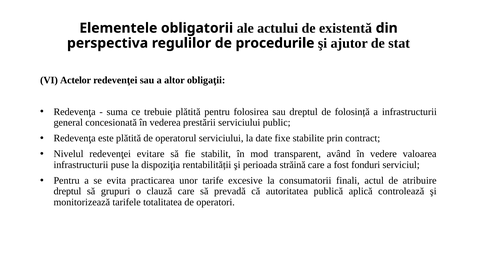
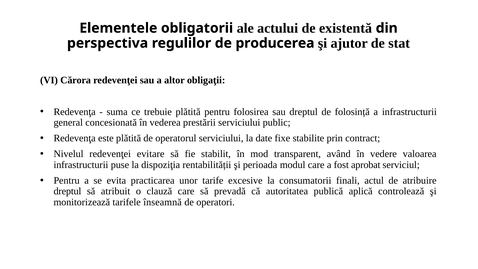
procedurile: procedurile -> producerea (275, 43)
Actelor: Actelor -> Cărora (76, 80)
străină: străină -> modul (293, 165)
fonduri: fonduri -> aprobat (366, 165)
grupuri: grupuri -> atribuit (116, 191)
totalitatea: totalitatea -> înseamnă (163, 202)
